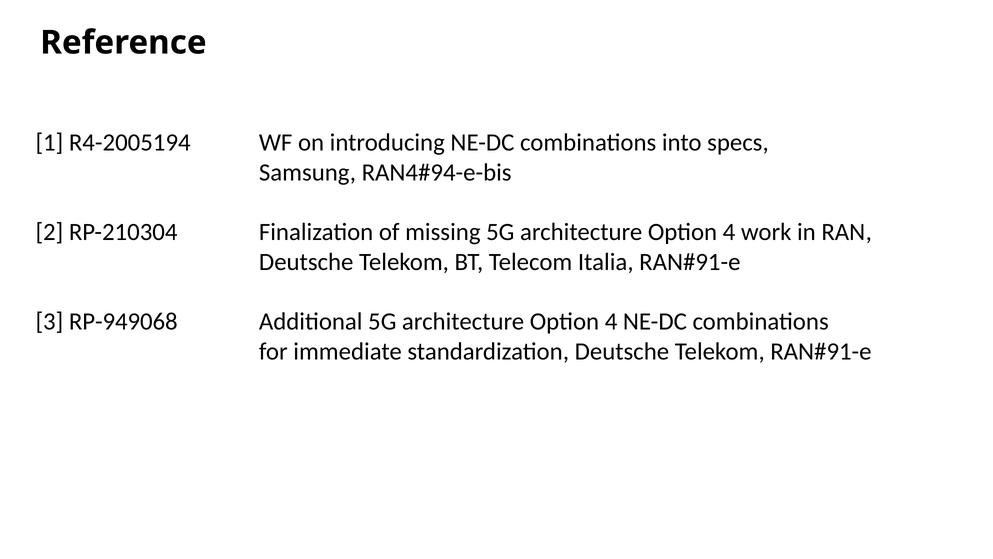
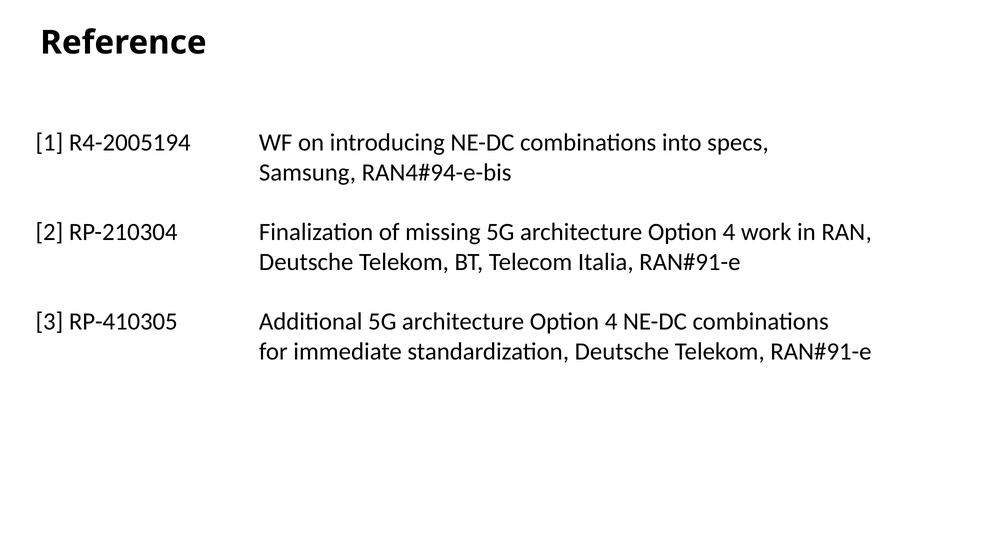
RP-949068: RP-949068 -> RP-410305 (123, 321)
